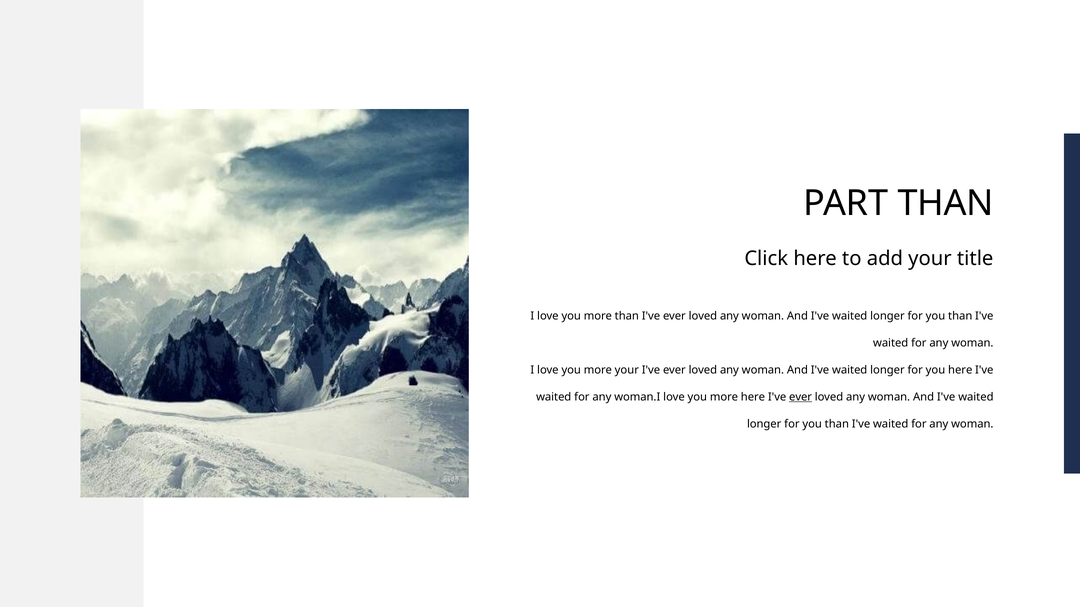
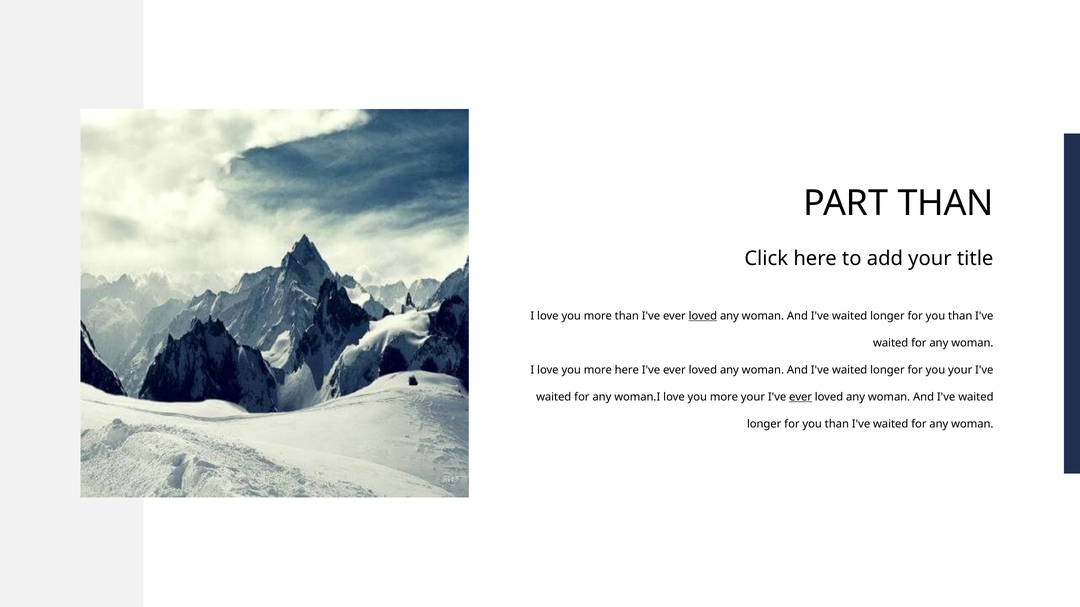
loved underline: none -> present (703, 316)
more your: your -> here (627, 370)
you here: here -> your (960, 370)
more here: here -> your (753, 397)
